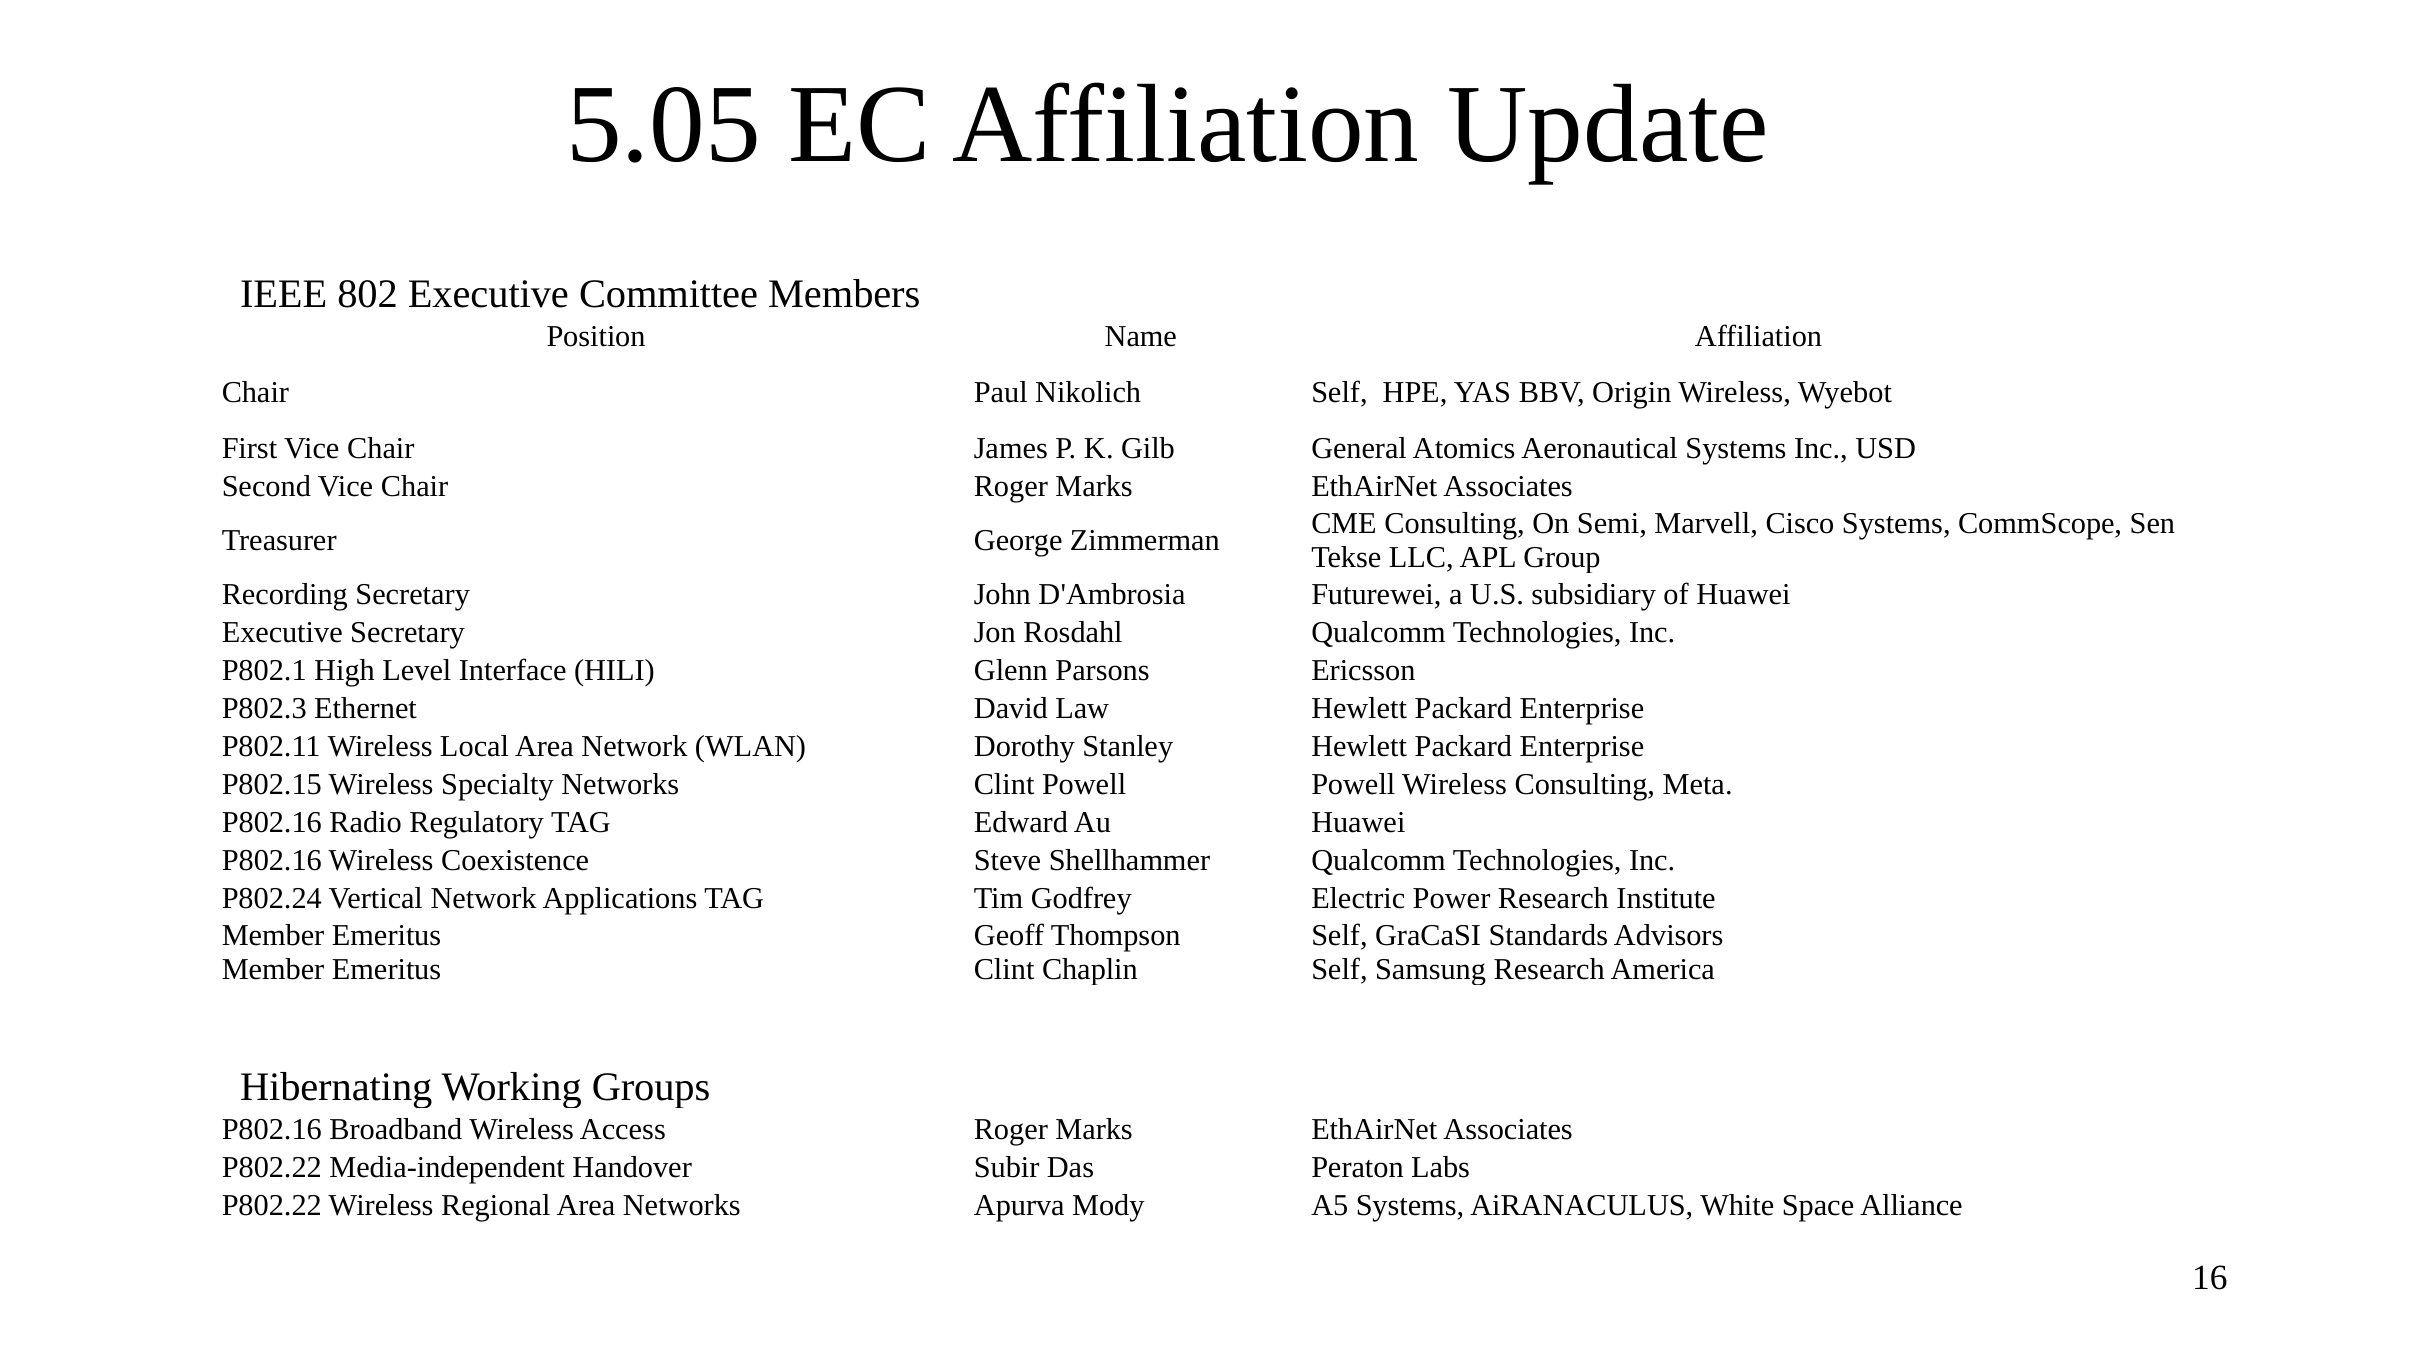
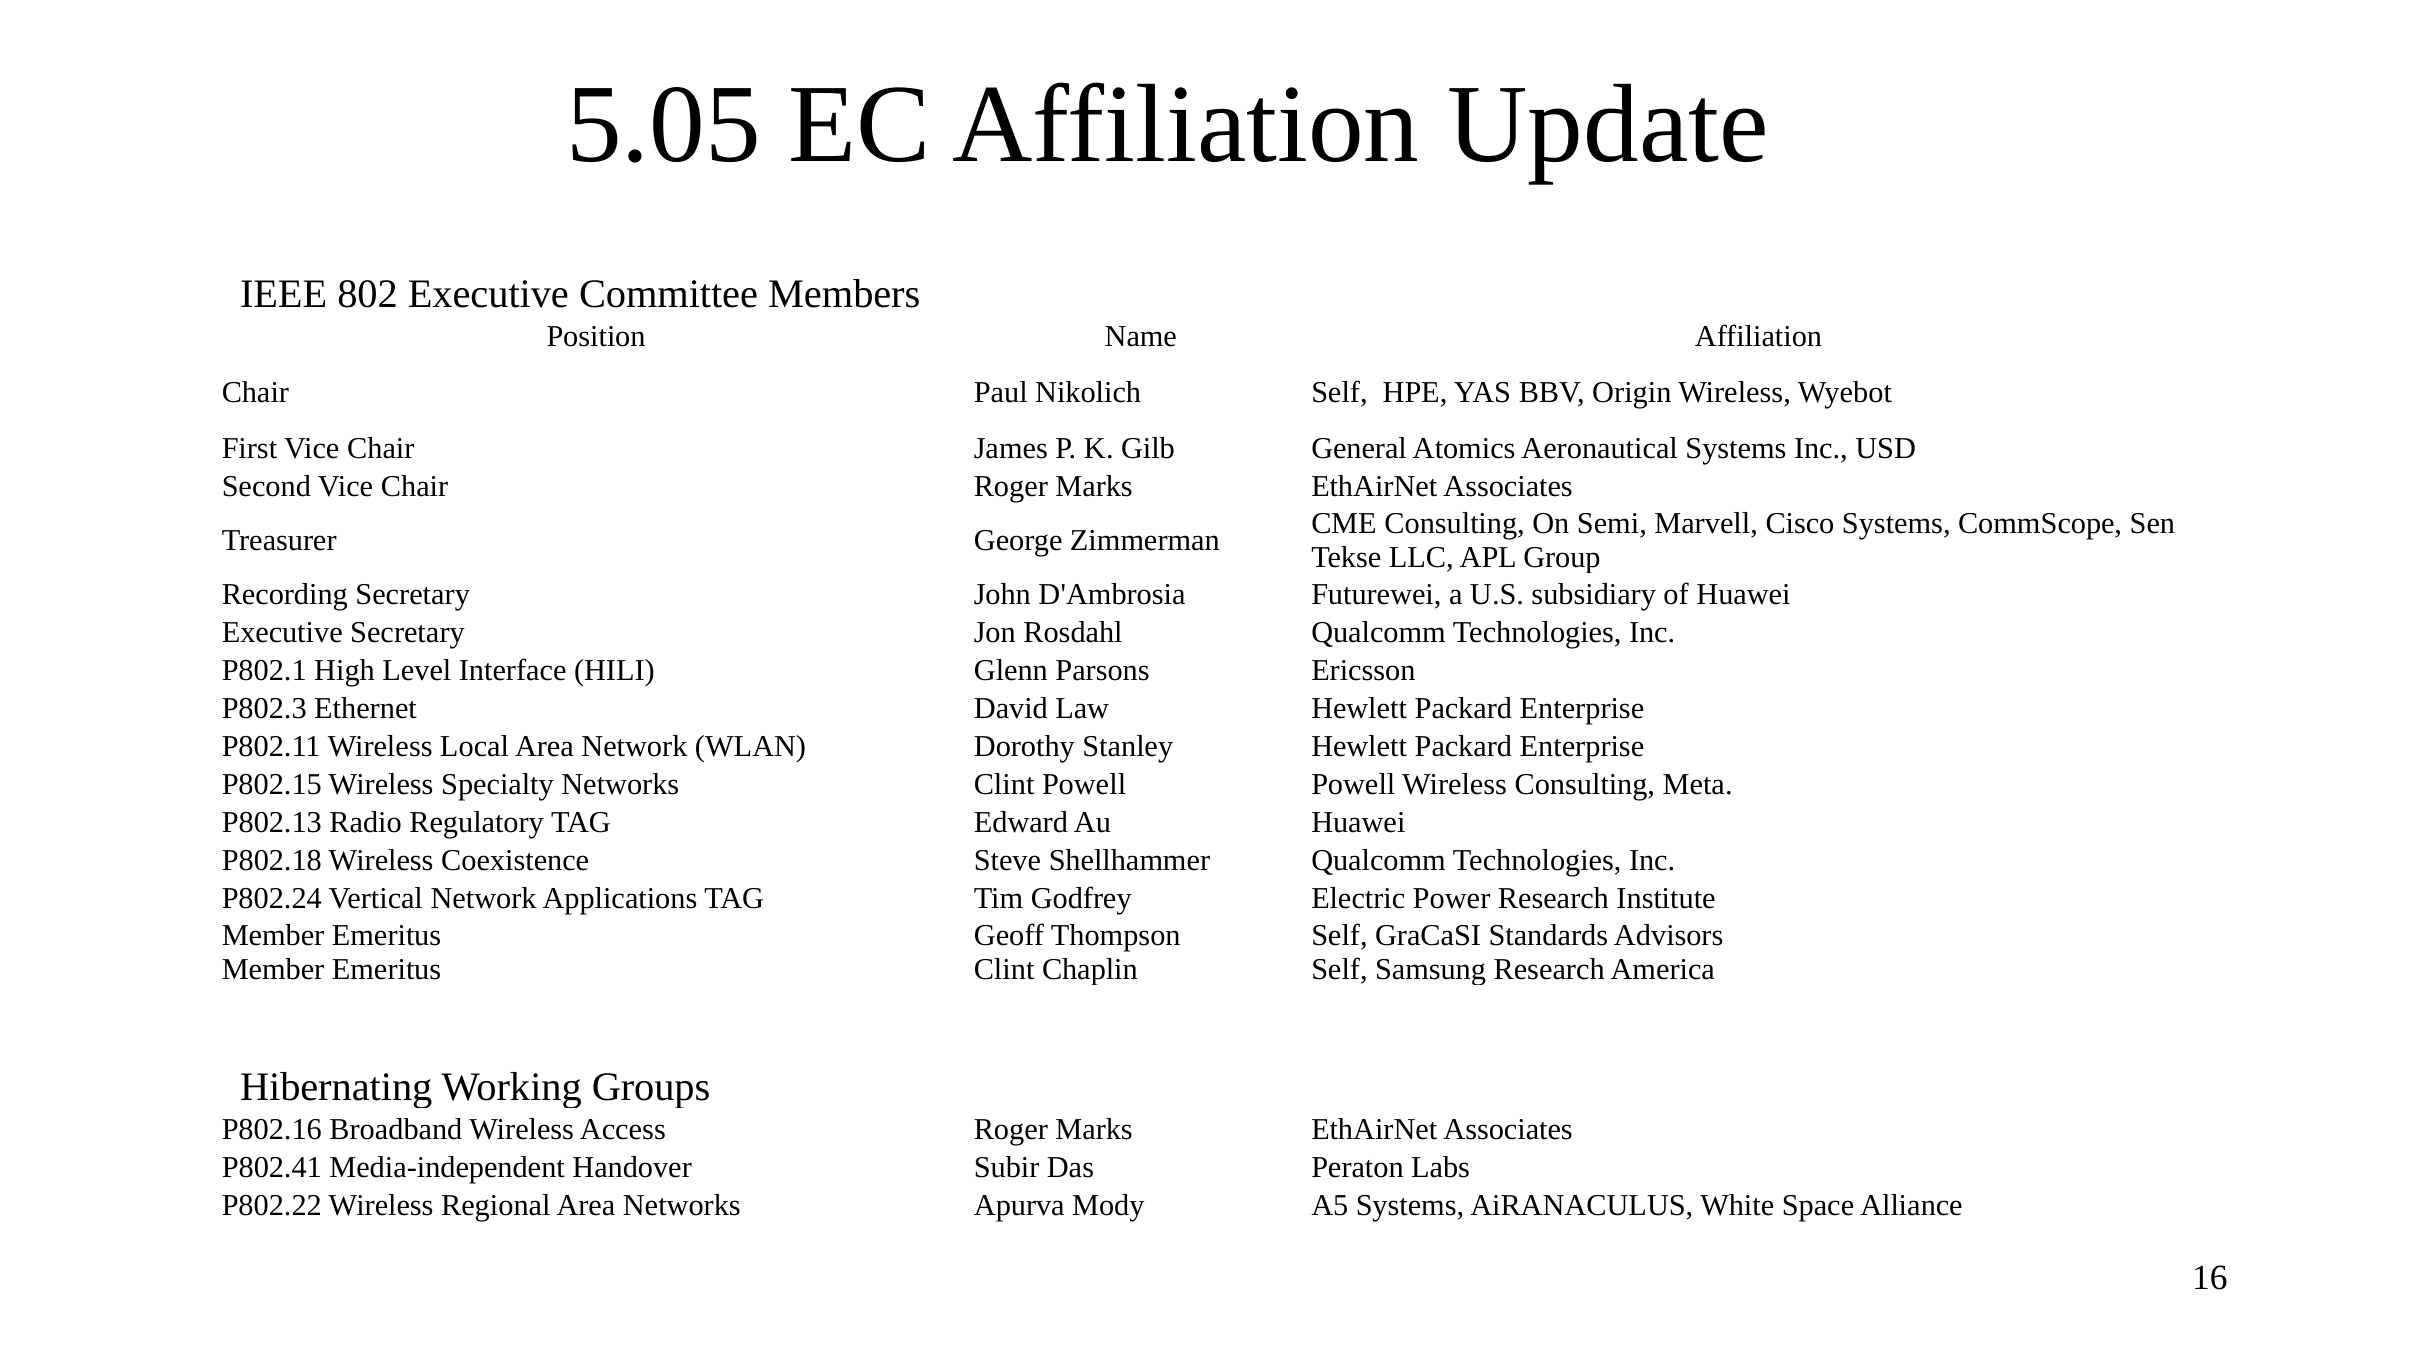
P802.16: P802.16 -> P802.13 (272, 823)
P802.16: P802.16 -> P802.18 (272, 861)
P802.22: P802.22 -> P802.41 (272, 1167)
